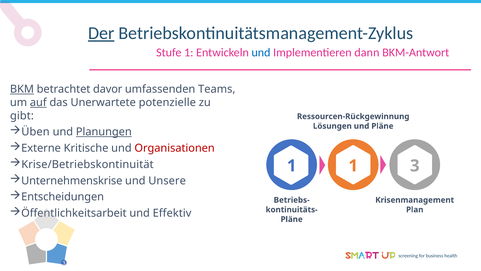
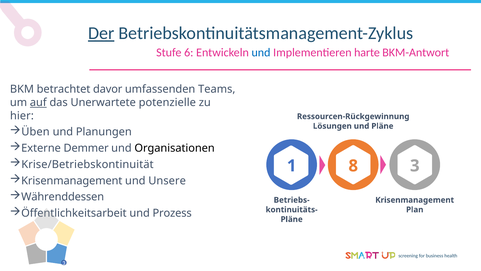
Stufe 1: 1 -> 6 (189, 53)
dann: dann -> harte (367, 53)
BKM underline: present -> none (22, 89)
gibt: gibt -> hier (22, 116)
Planungen underline: present -> none (104, 132)
Kritische: Kritische -> Demmer (86, 148)
Organisationen colour: red -> black (175, 148)
1 1: 1 -> 8 (353, 166)
Unternehmenskrise: Unternehmenskrise -> Krisenmanagement (72, 180)
Entscheidungen: Entscheidungen -> Währenddessen (63, 197)
Effektiv: Effektiv -> Prozess (172, 213)
